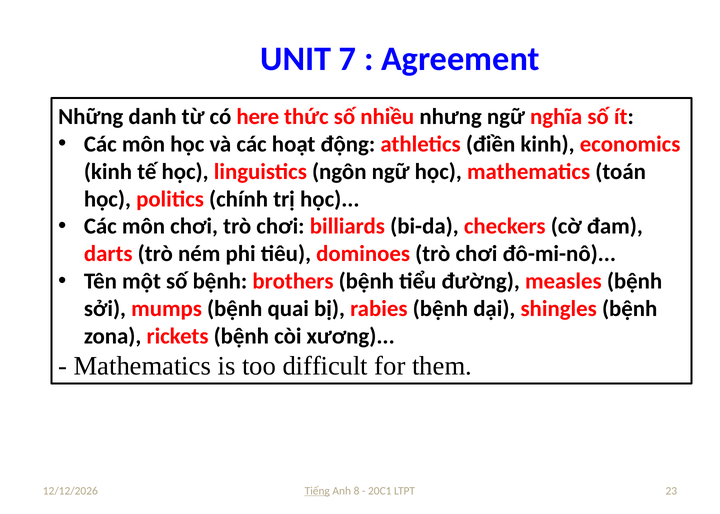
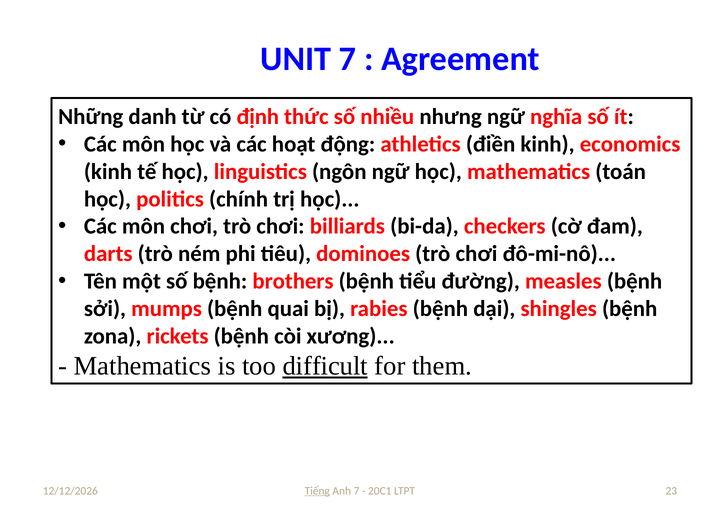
here: here -> định (258, 117)
difficult underline: none -> present (325, 366)
Anh 8: 8 -> 7 (357, 491)
